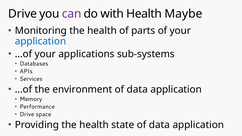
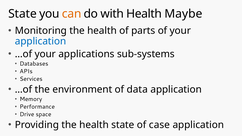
Drive: Drive -> State (23, 14)
can colour: purple -> orange (72, 14)
state of data: data -> case (159, 125)
